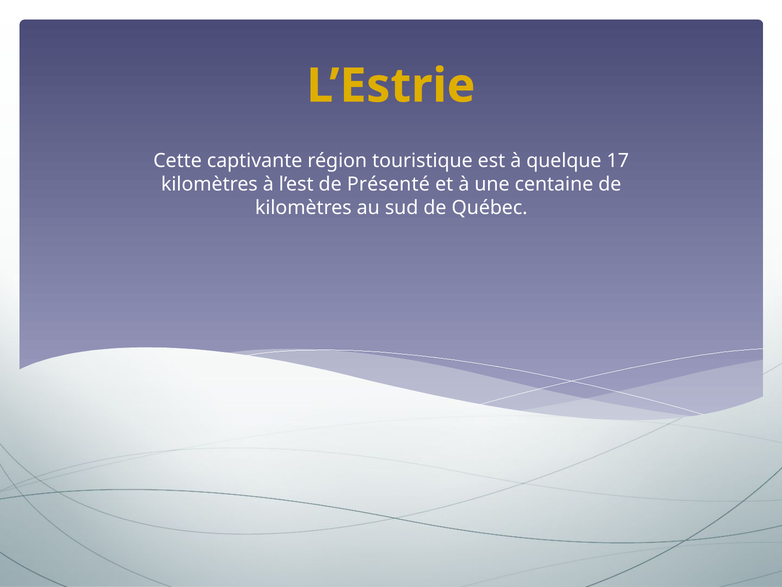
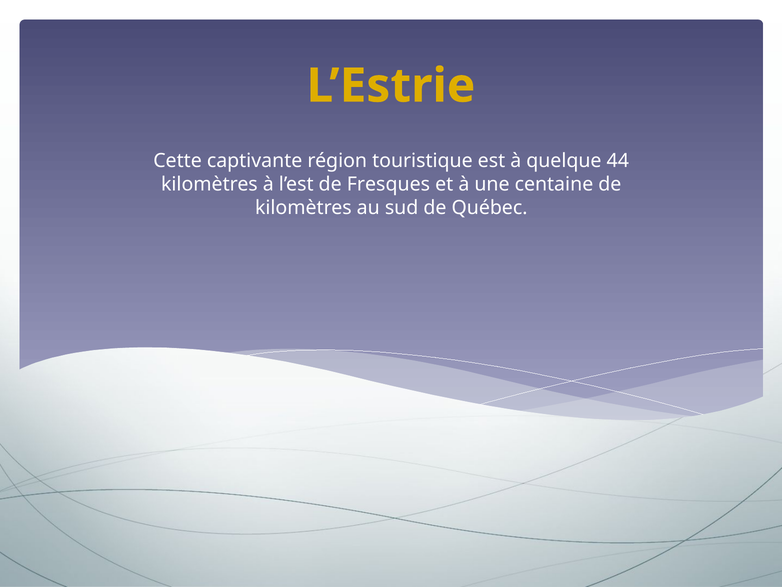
17: 17 -> 44 (618, 161)
Présenté: Présenté -> Fresques (388, 184)
